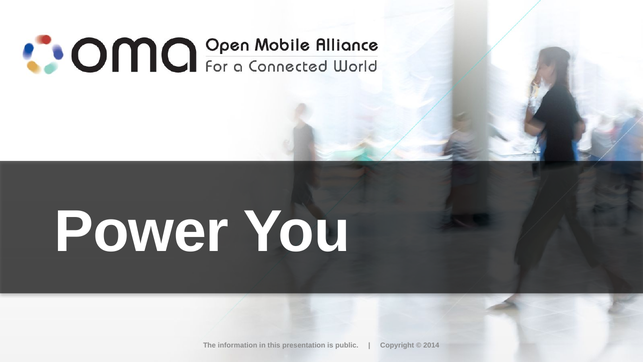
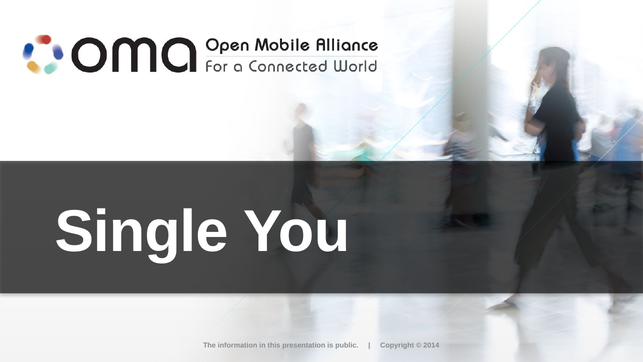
Power: Power -> Single (142, 231)
